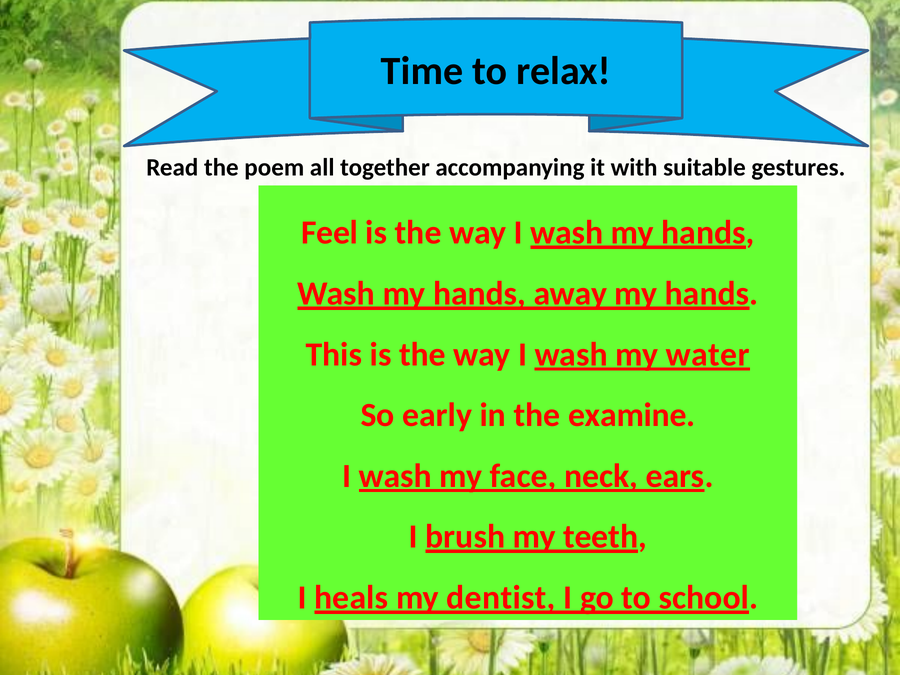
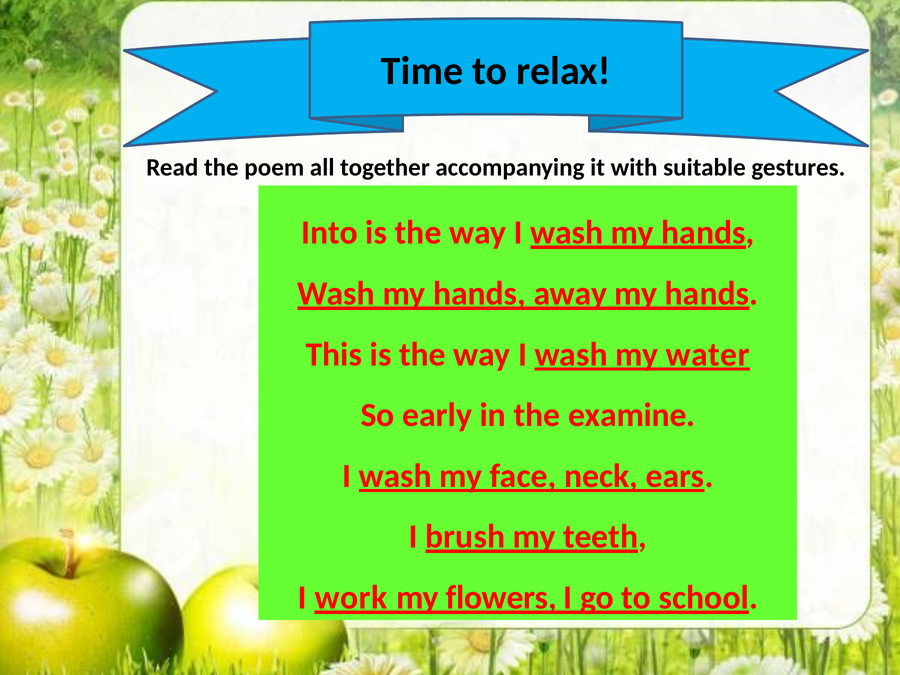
Feel: Feel -> Into (330, 233)
heals: heals -> work (351, 598)
dentist: dentist -> flowers (501, 598)
